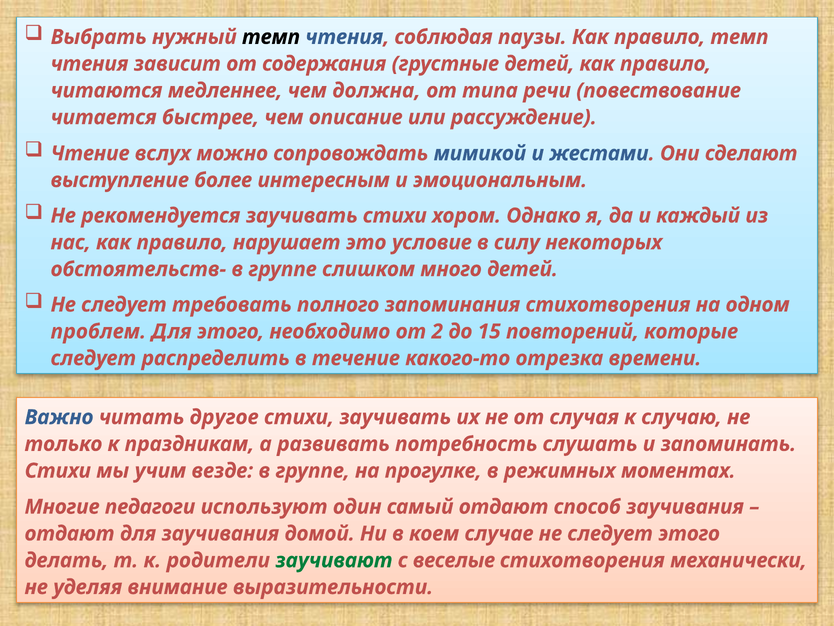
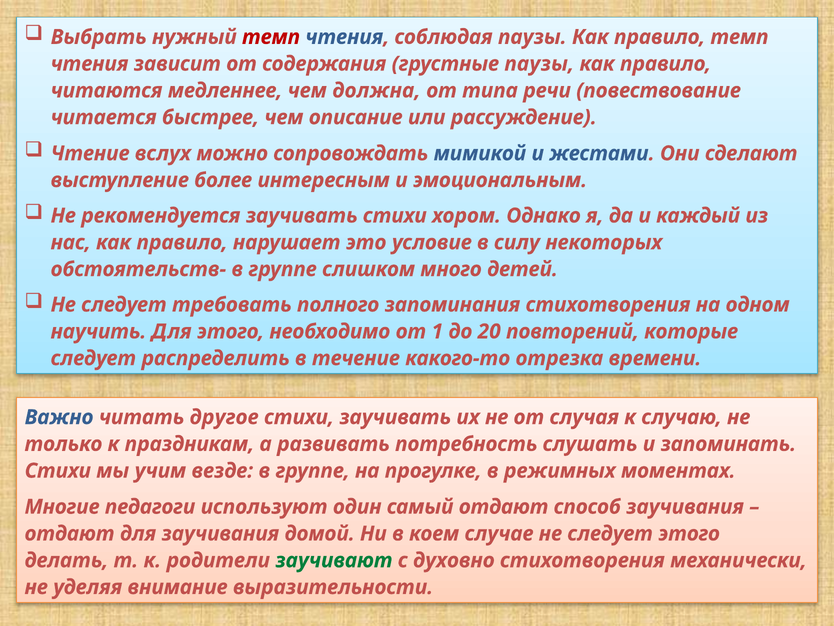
темп colour: black -> red (271, 37)
грустные детей: детей -> паузы (539, 64)
проблем: проблем -> научить (98, 331)
2: 2 -> 1 (437, 331)
15: 15 -> 20 (489, 331)
веселые: веселые -> духовно (454, 560)
